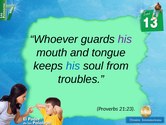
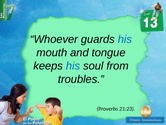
his colour: purple -> blue (125, 39)
